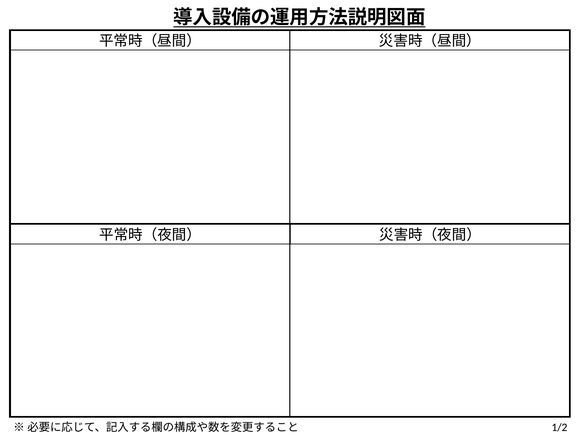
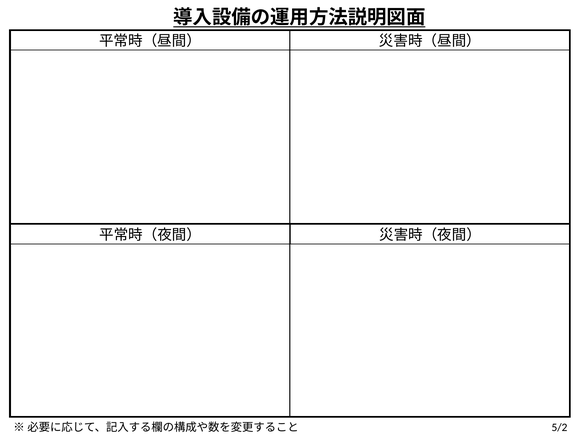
1/2: 1/2 -> 5/2 (559, 427)
